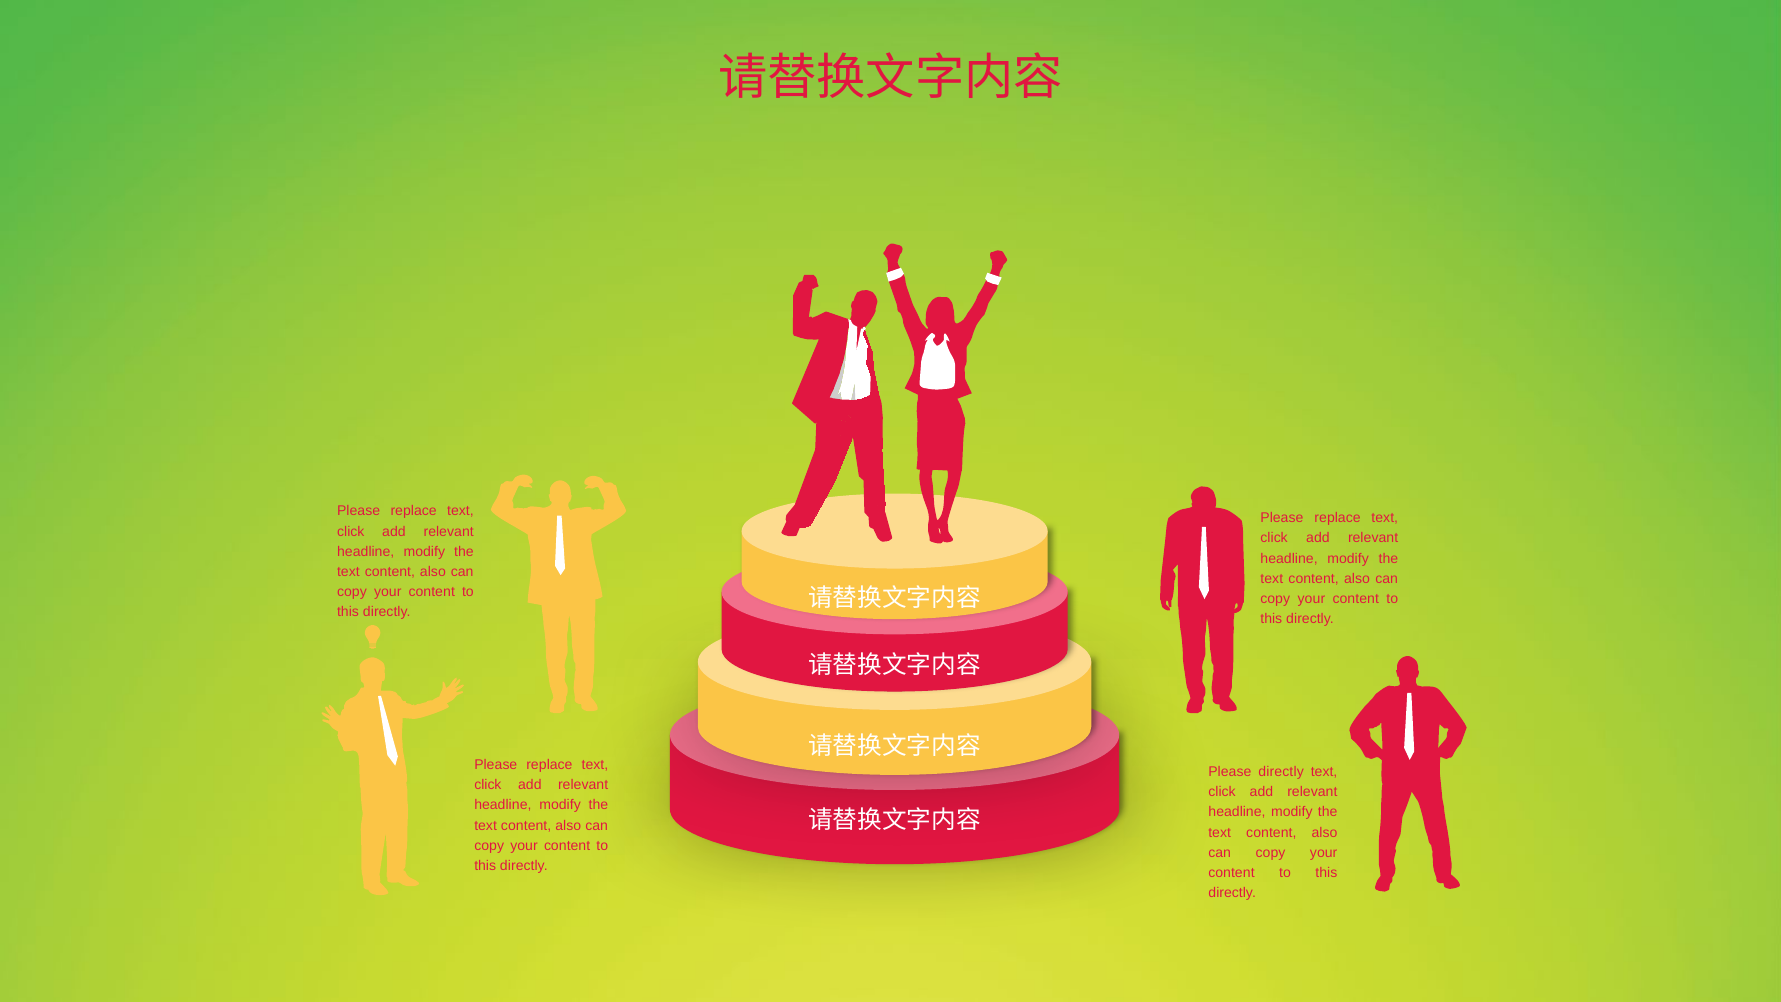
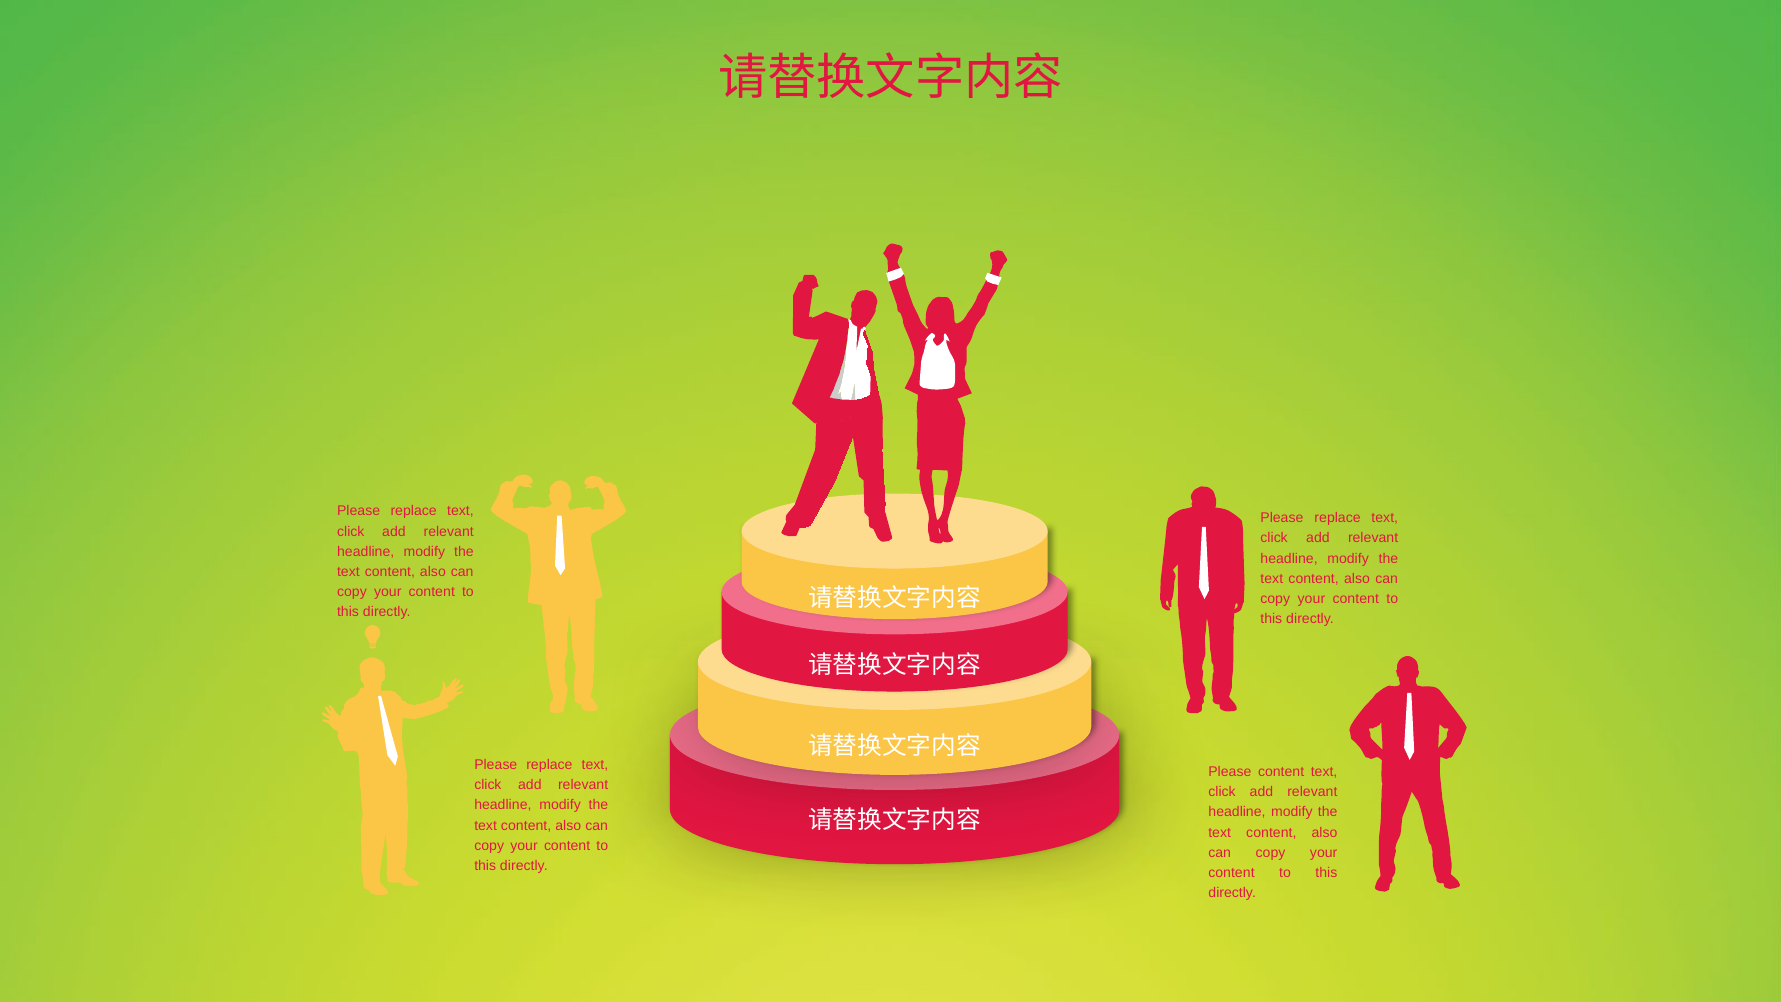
Please directly: directly -> content (1281, 772)
